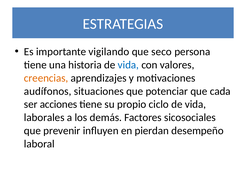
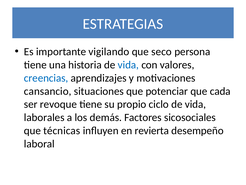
creencias colour: orange -> blue (46, 78)
audífonos: audífonos -> cansancio (48, 91)
acciones: acciones -> revoque (58, 104)
prevenir: prevenir -> técnicas (62, 130)
pierdan: pierdan -> revierta (152, 130)
